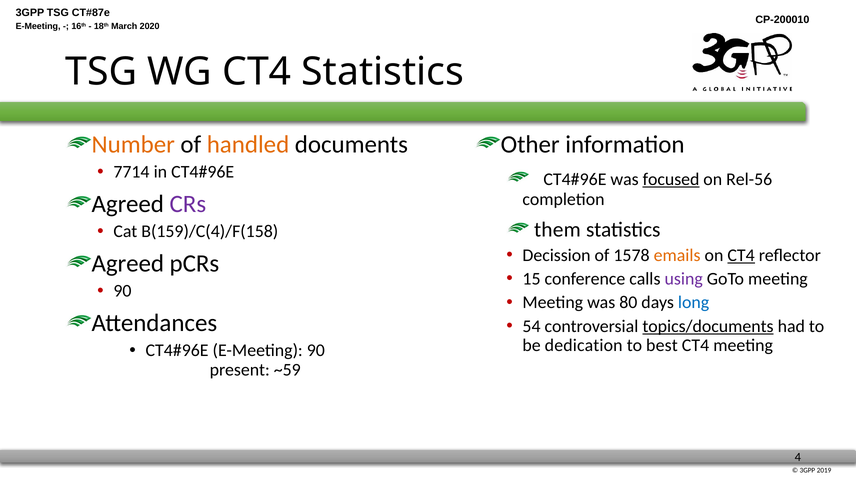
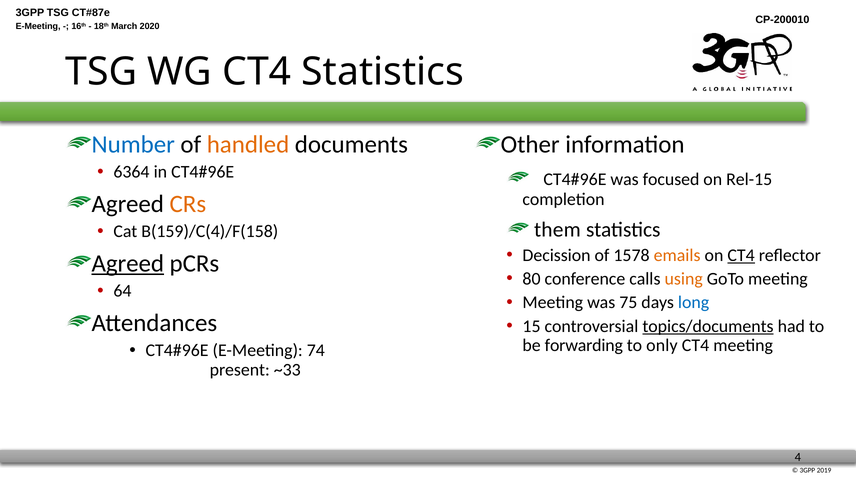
Number colour: orange -> blue (133, 144)
7714: 7714 -> 6364 (131, 172)
focused underline: present -> none (671, 180)
Rel-56: Rel-56 -> Rel-15 (749, 180)
CRs colour: purple -> orange (188, 204)
Agreed underline: none -> present (128, 264)
15: 15 -> 80 (532, 279)
using colour: purple -> orange (684, 279)
90: 90 -> 64 (122, 291)
80: 80 -> 75 (628, 303)
54: 54 -> 15 (532, 327)
dedication: dedication -> forwarding (584, 346)
best: best -> only (662, 346)
E-Meeting 90: 90 -> 74 (316, 351)
~59: ~59 -> ~33 (287, 370)
